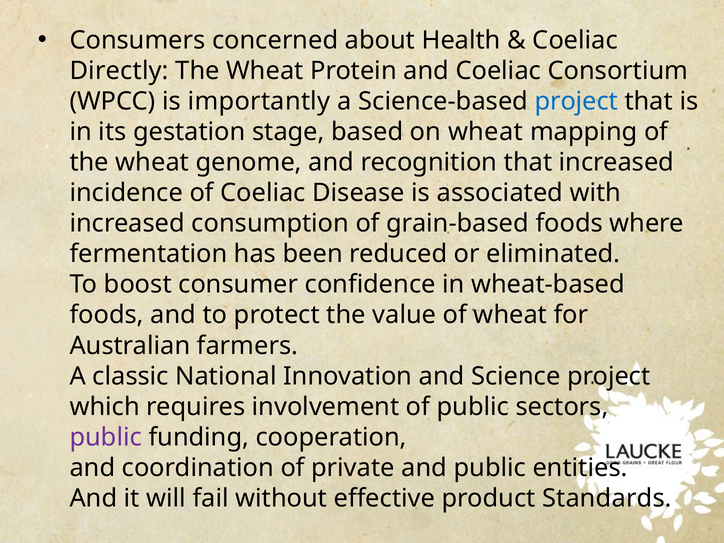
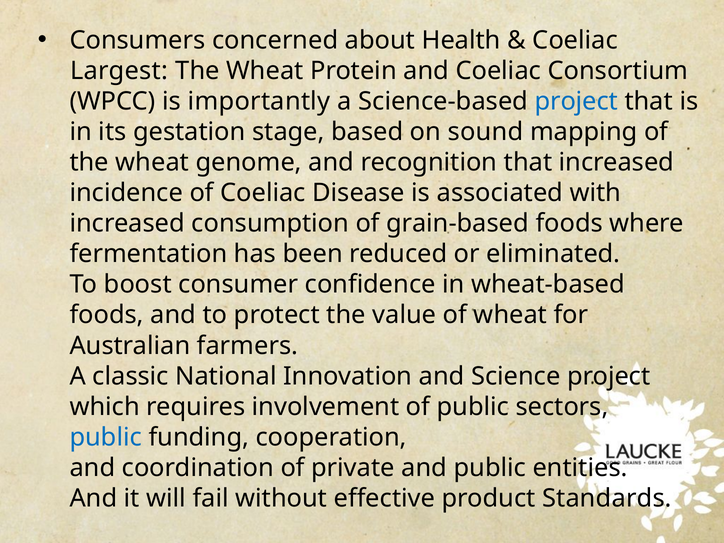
Directly: Directly -> Largest (119, 71)
on wheat: wheat -> sound (485, 132)
public colour: purple -> blue (106, 437)
